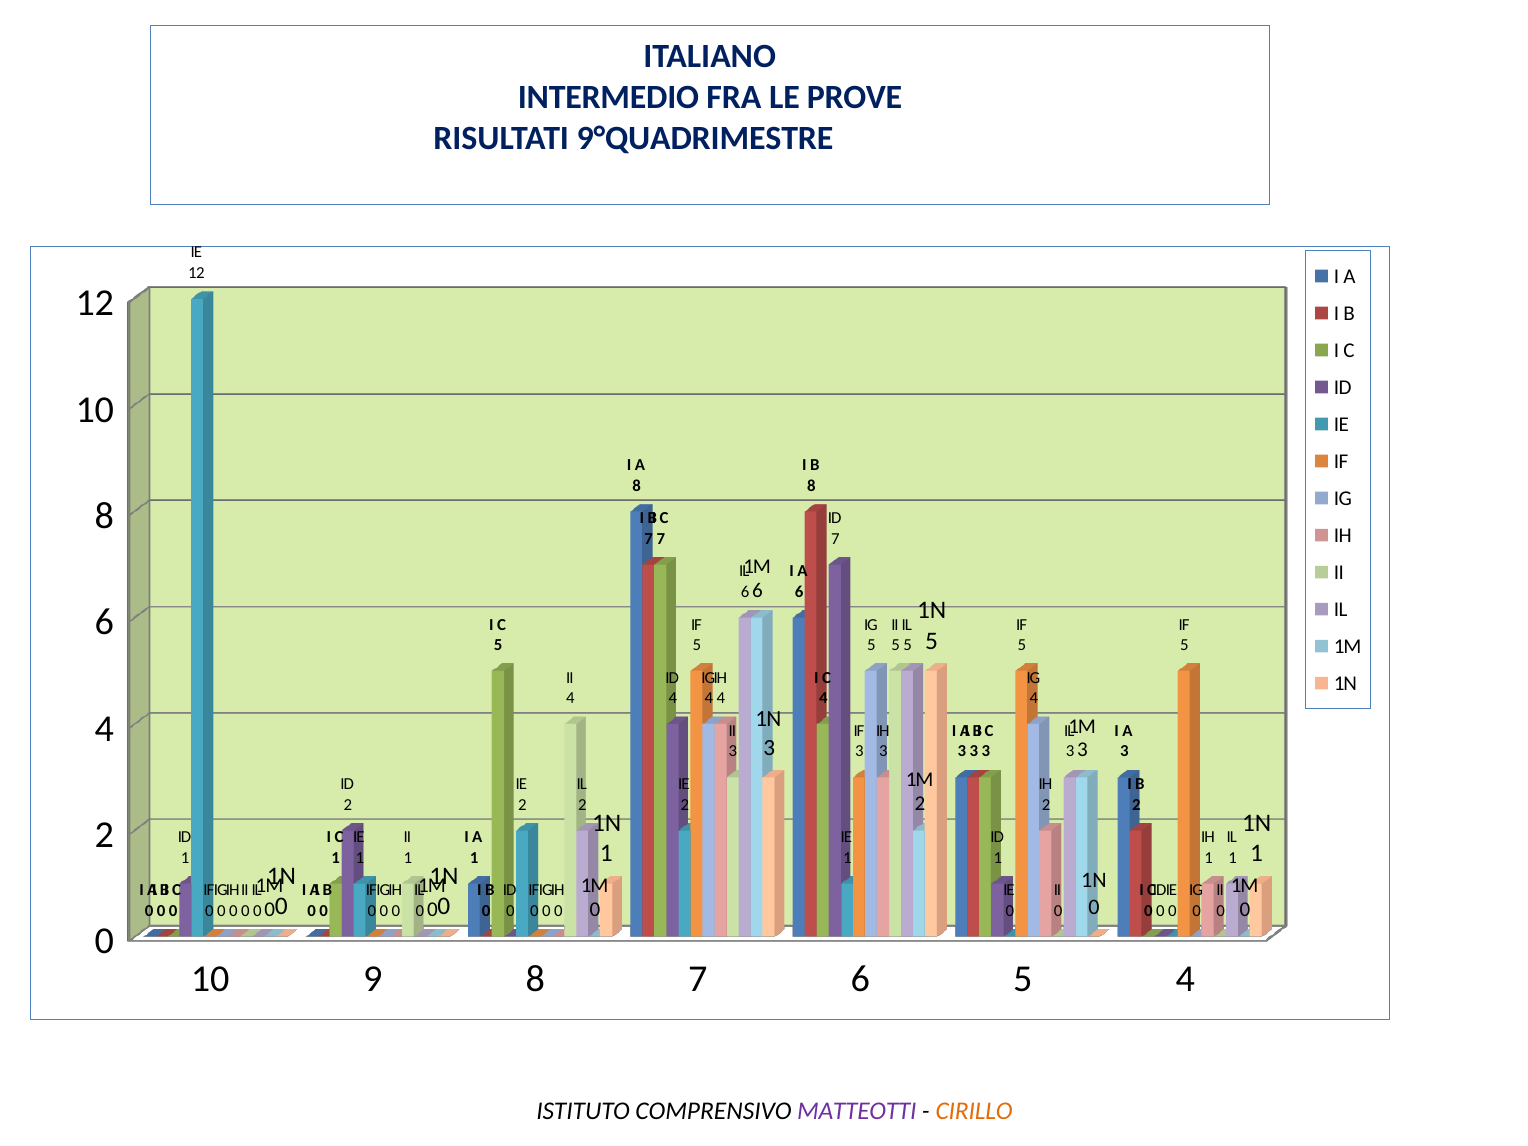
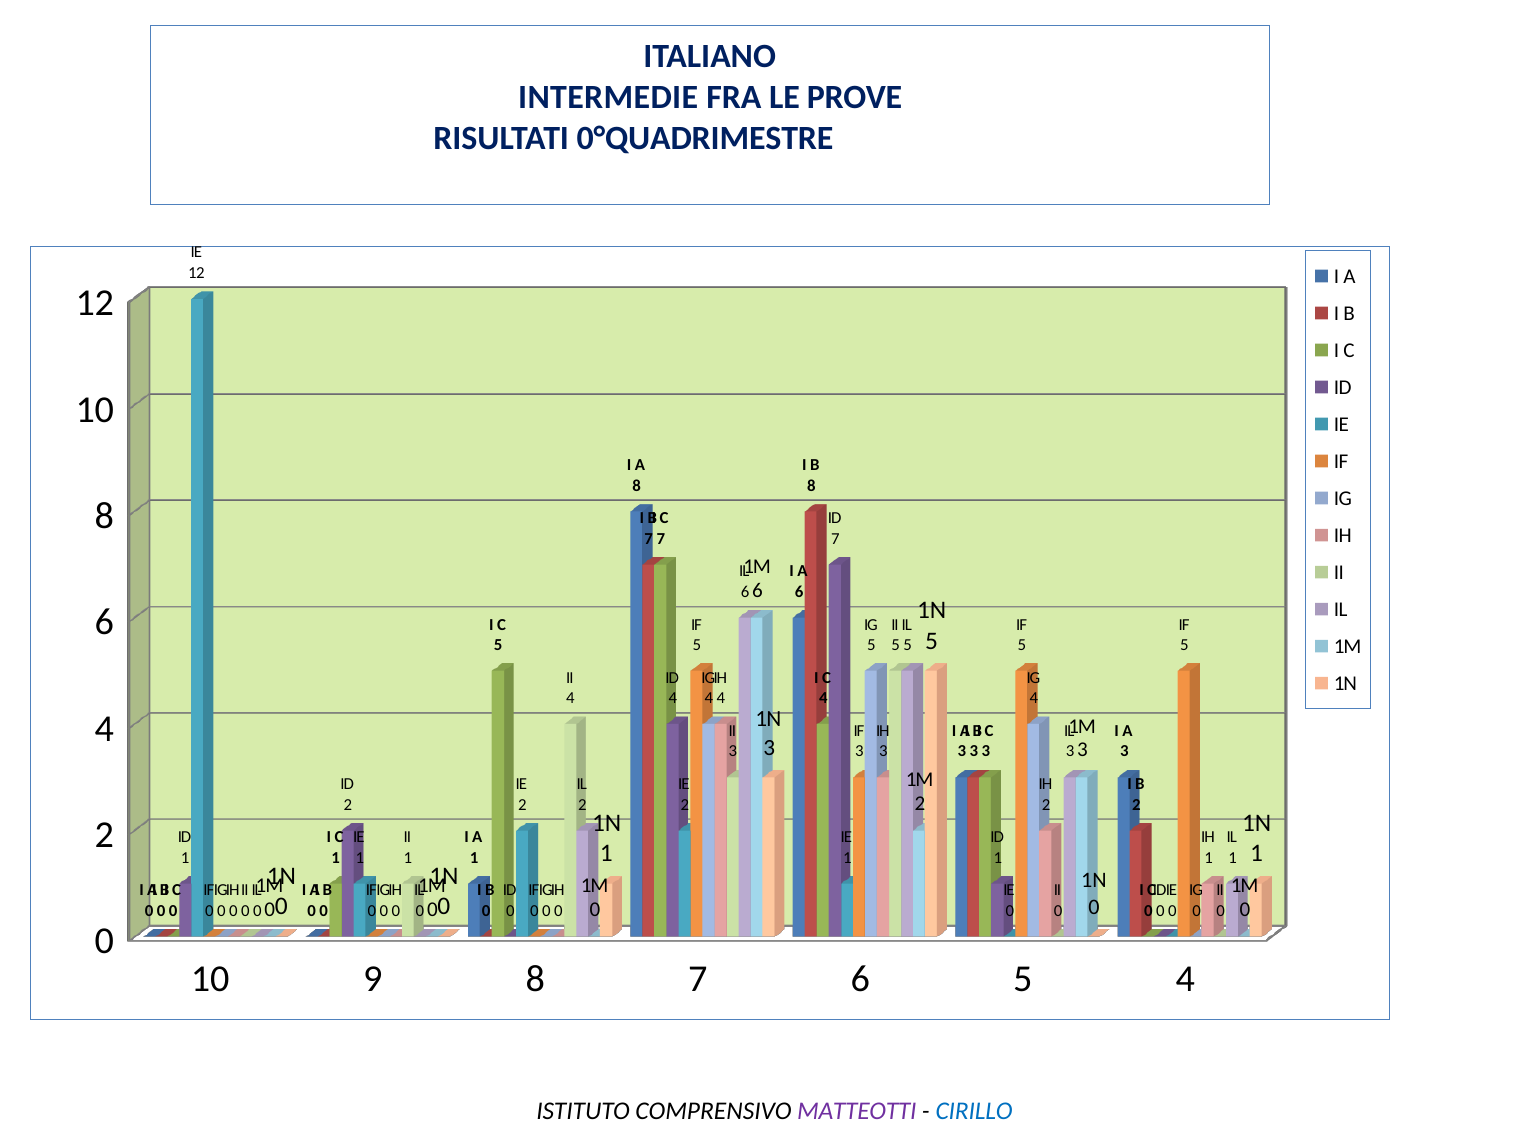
INTERMEDIO: INTERMEDIO -> INTERMEDIE (608, 97)
9°QUADRIMESTRE: 9°QUADRIMESTRE -> 0°QUADRIMESTRE (705, 138)
CIRILLO colour: orange -> blue (974, 1111)
